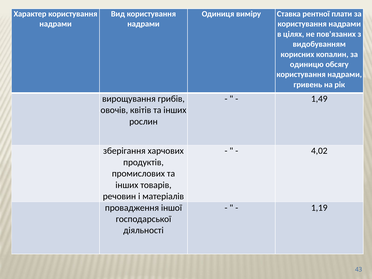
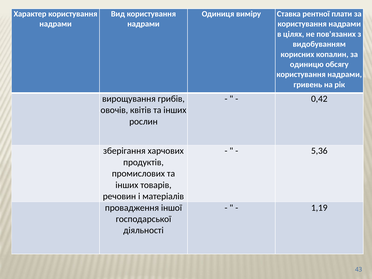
1,49: 1,49 -> 0,42 (319, 99)
4,02: 4,02 -> 5,36 (319, 151)
